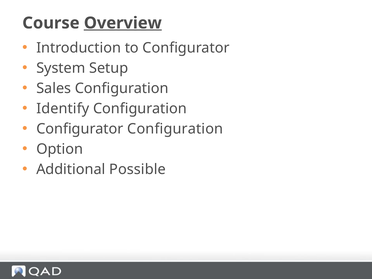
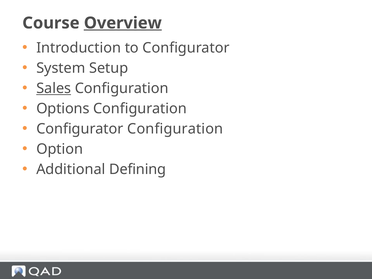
Sales underline: none -> present (54, 88)
Identify: Identify -> Options (63, 109)
Possible: Possible -> Defining (138, 169)
